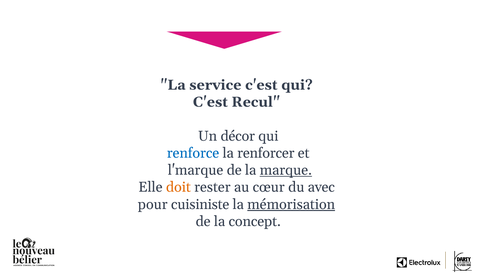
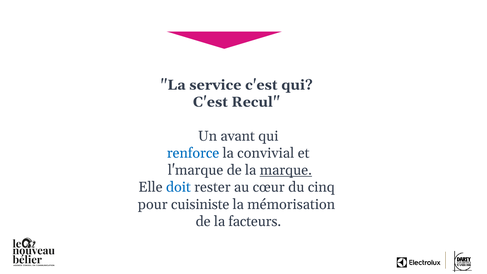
décor: décor -> avant (238, 136)
renforcer: renforcer -> convivial (266, 153)
doit colour: orange -> blue (178, 187)
avec: avec -> cinq (321, 187)
mémorisation underline: present -> none (291, 204)
concept: concept -> facteurs (255, 221)
